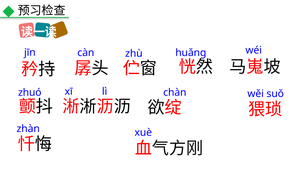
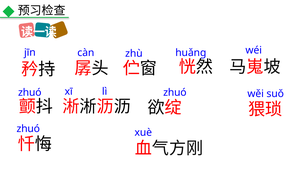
chàn: chàn -> zhuó (175, 92)
zhàn: zhàn -> zhuó (28, 129)
